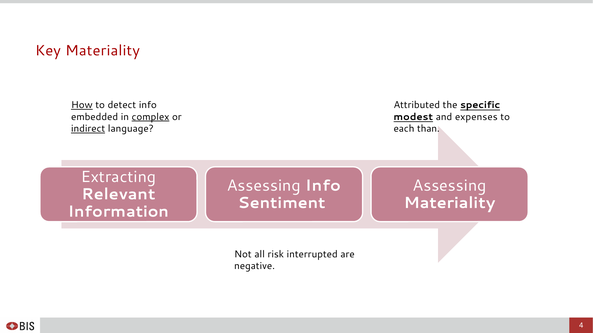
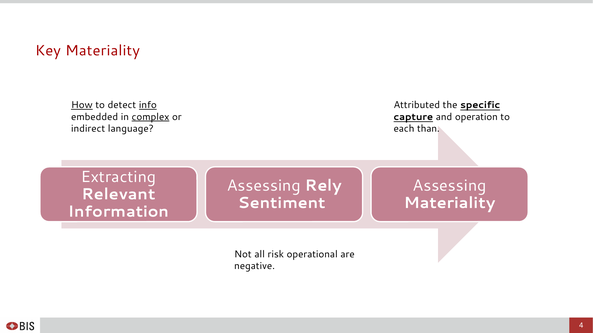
info underline: none -> present (148, 105)
modest: modest -> capture (413, 117)
expenses: expenses -> operation (476, 117)
indirect underline: present -> none (88, 129)
Info: Info -> Rely (323, 186)
interrupted: interrupted -> operational (312, 255)
